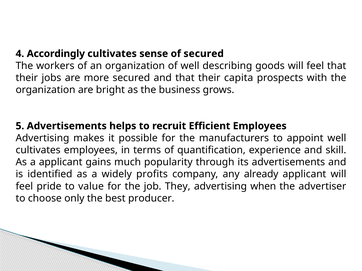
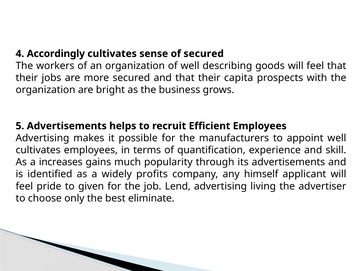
a applicant: applicant -> increases (61, 162)
already: already -> himself (261, 174)
value: value -> given (91, 187)
They: They -> Lend (178, 187)
when: when -> living (263, 187)
producer: producer -> eliminate (151, 199)
